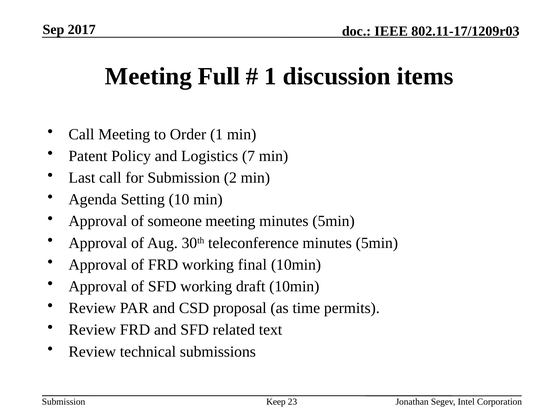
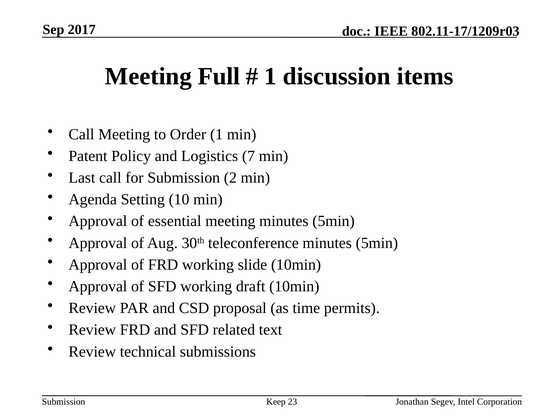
someone: someone -> essential (175, 221)
final: final -> slide (252, 265)
